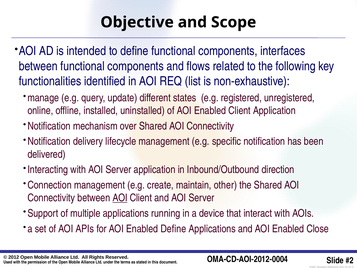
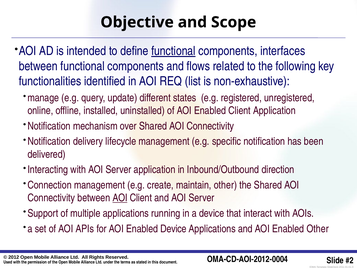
functional underline: none -> present (173, 51)
Enabled Define: Define -> Device (173, 229)
Enabled Close: Close -> Other (318, 229)
